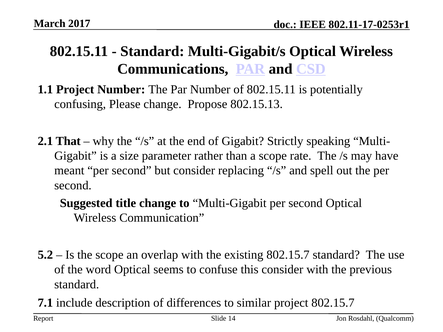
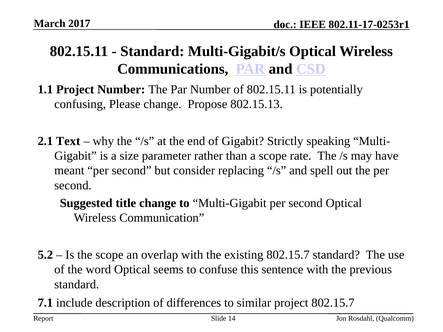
That: That -> Text (68, 141)
this consider: consider -> sentence (282, 270)
